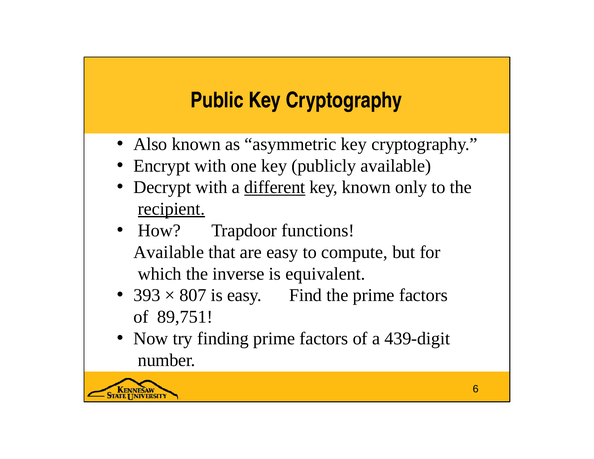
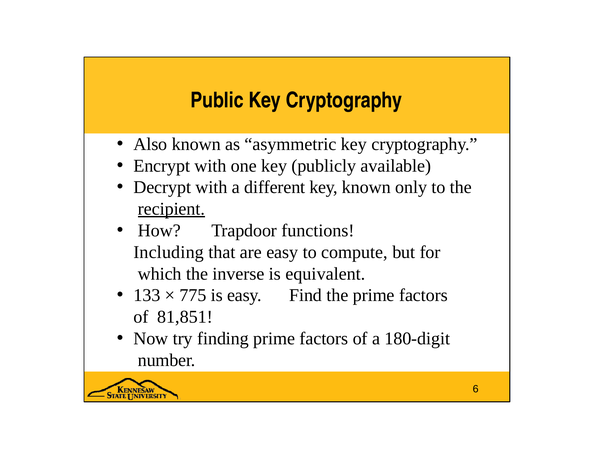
different underline: present -> none (275, 187)
Available: Available -> Including (169, 252)
393: 393 -> 133 (147, 295)
807: 807 -> 775 (193, 295)
89,751: 89,751 -> 81,851 (185, 317)
439-digit: 439-digit -> 180-digit (417, 339)
